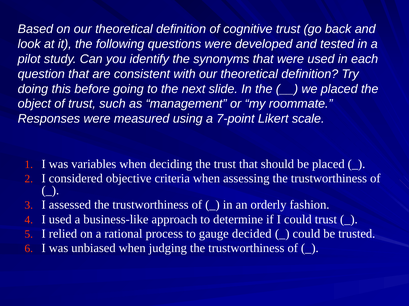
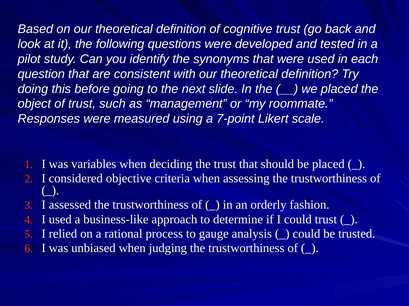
decided: decided -> analysis (252, 234)
